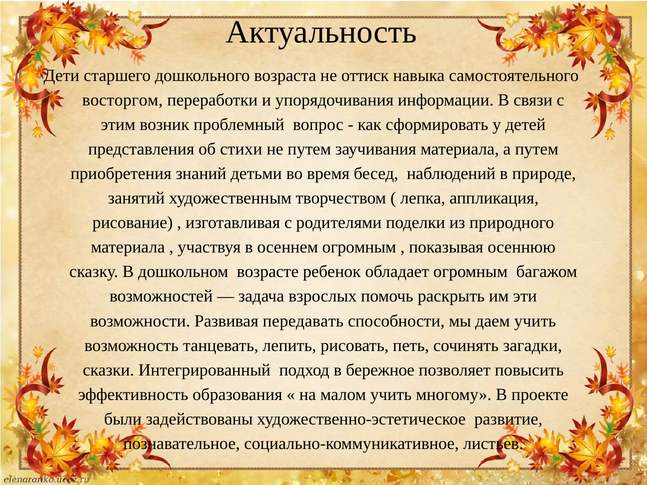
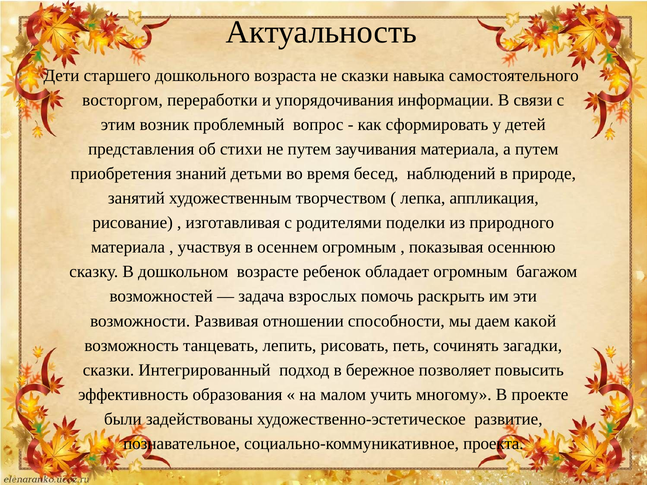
не оттиск: оттиск -> сказки (365, 75)
передавать: передавать -> отношении (303, 321)
даем учить: учить -> какой (535, 321)
листьев: листьев -> проекта (493, 444)
